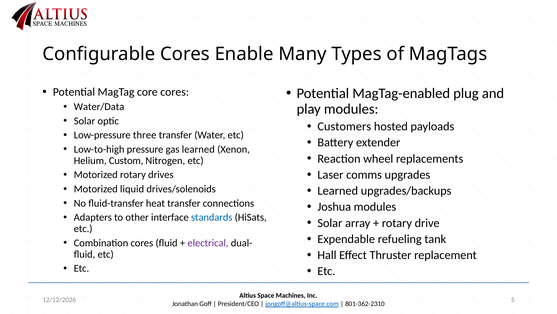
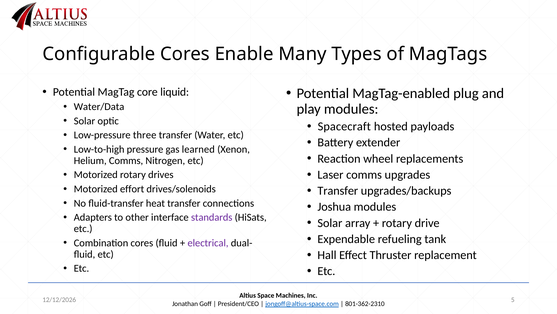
core cores: cores -> liquid (175, 92)
Customers: Customers -> Spacecraft (344, 126)
Helium Custom: Custom -> Comms (126, 160)
liquid: liquid -> effort (132, 189)
Learned: Learned -> Transfer (338, 190)
standards colour: blue -> purple (212, 217)
